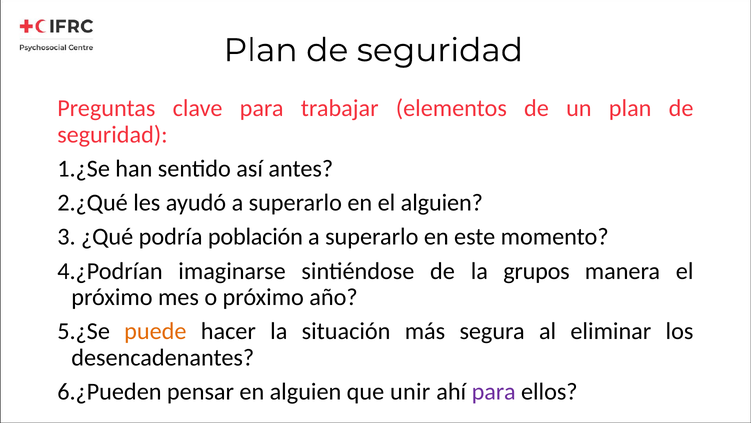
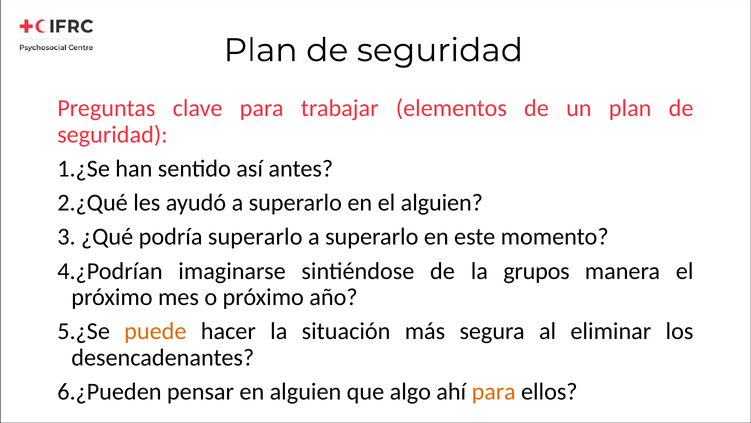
podría población: población -> superarlo (255, 237)
unir: unir -> algo (410, 391)
para colour: purple -> orange (494, 391)
